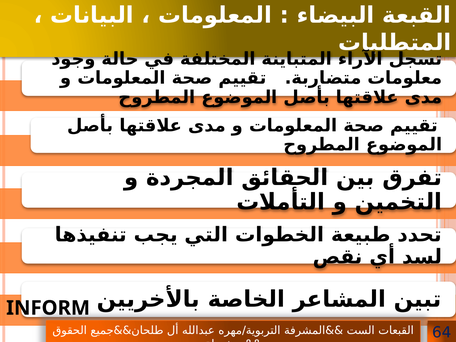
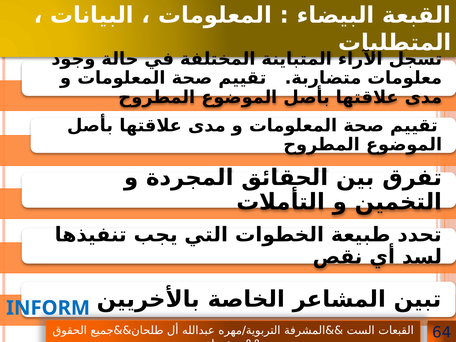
INFORM colour: black -> blue (48, 308)
